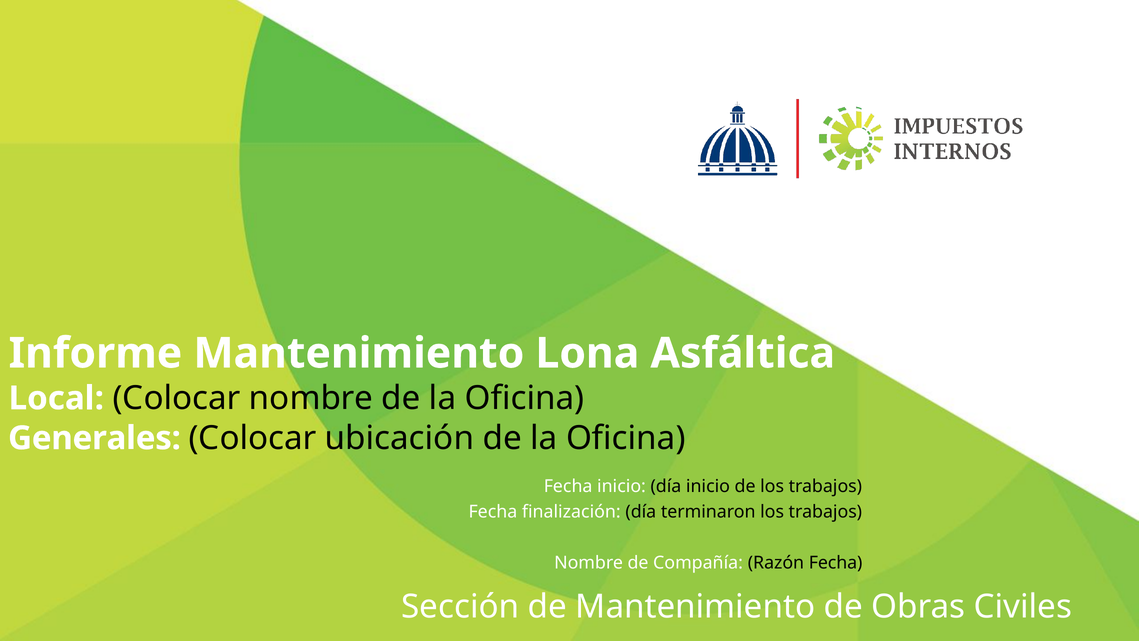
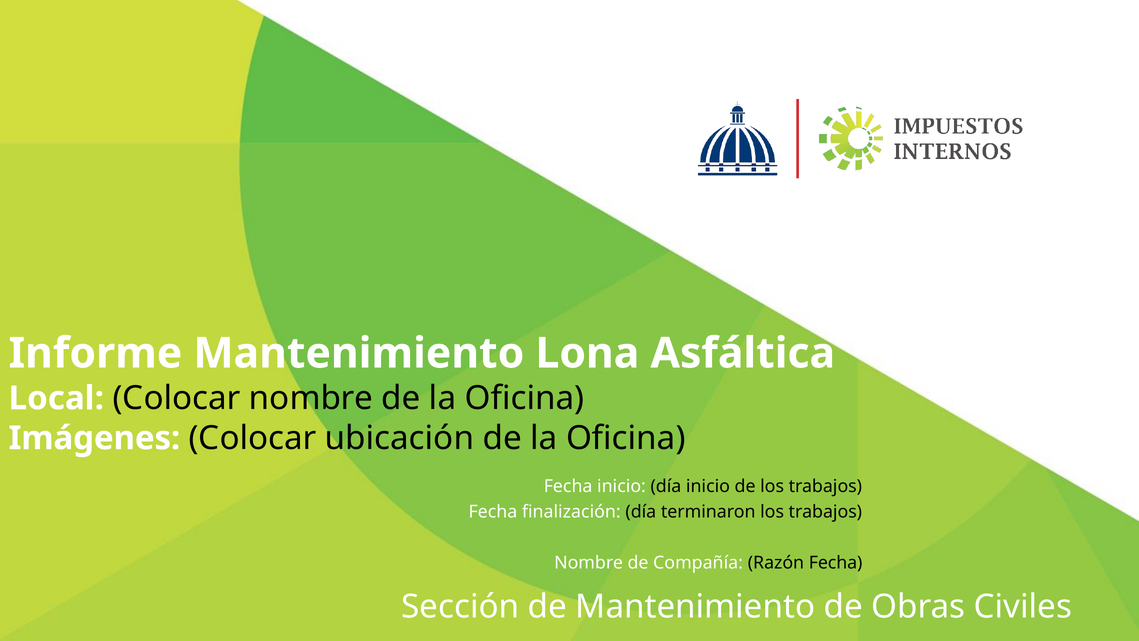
Generales: Generales -> Imágenes (94, 438)
